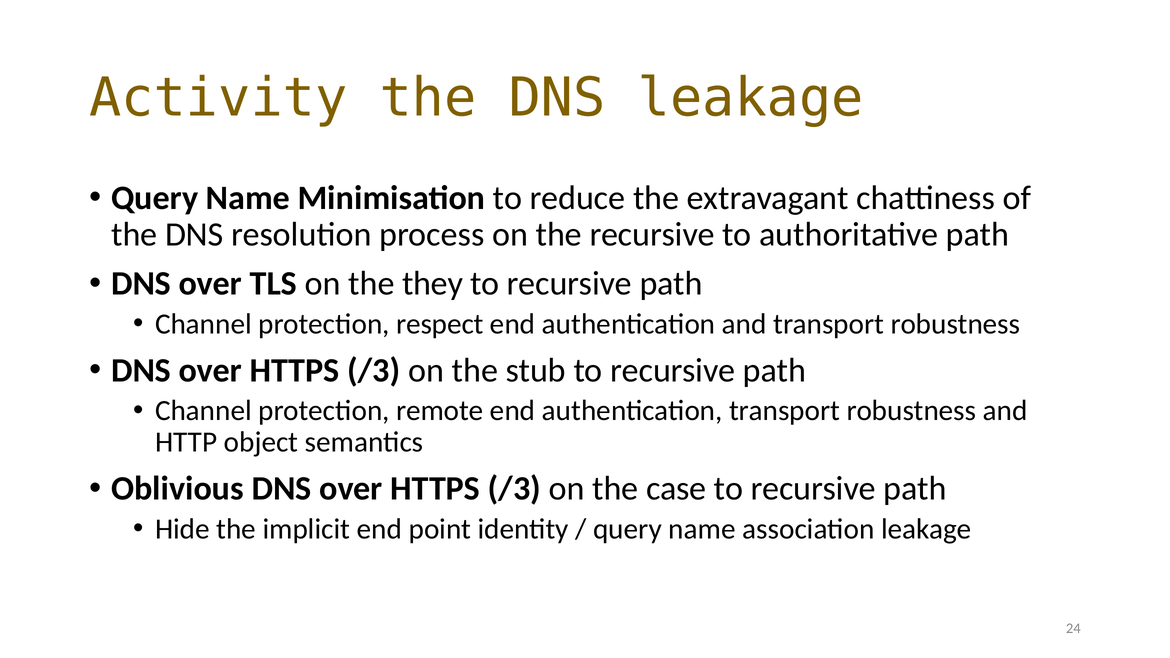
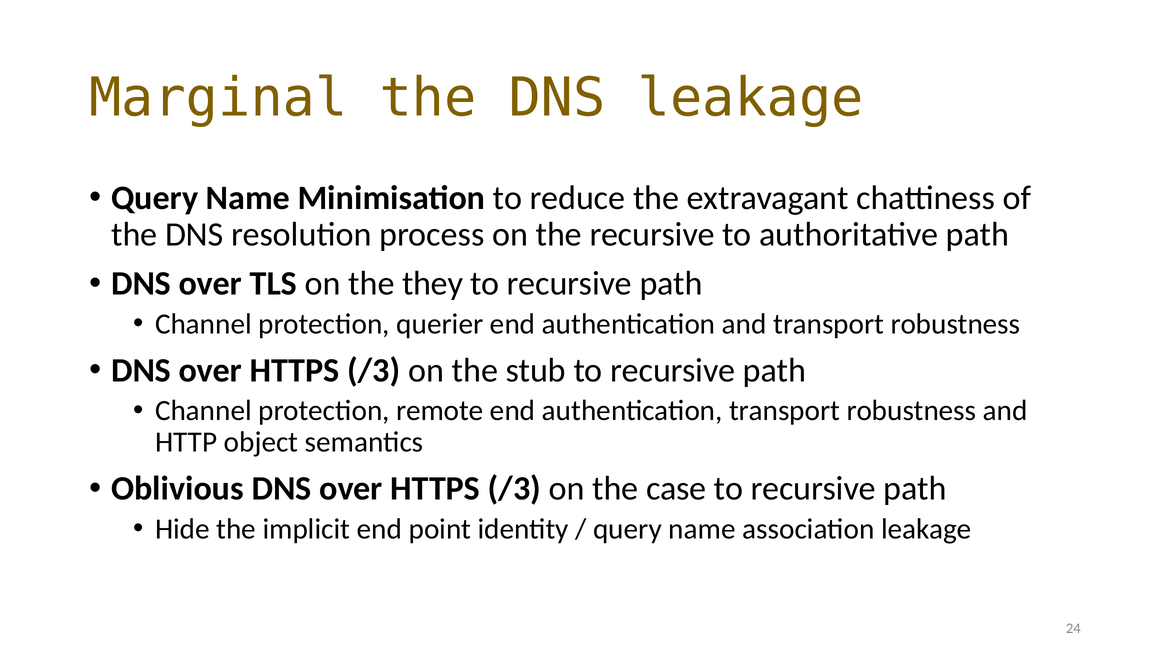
Activity: Activity -> Marginal (218, 98)
respect: respect -> querier (440, 324)
